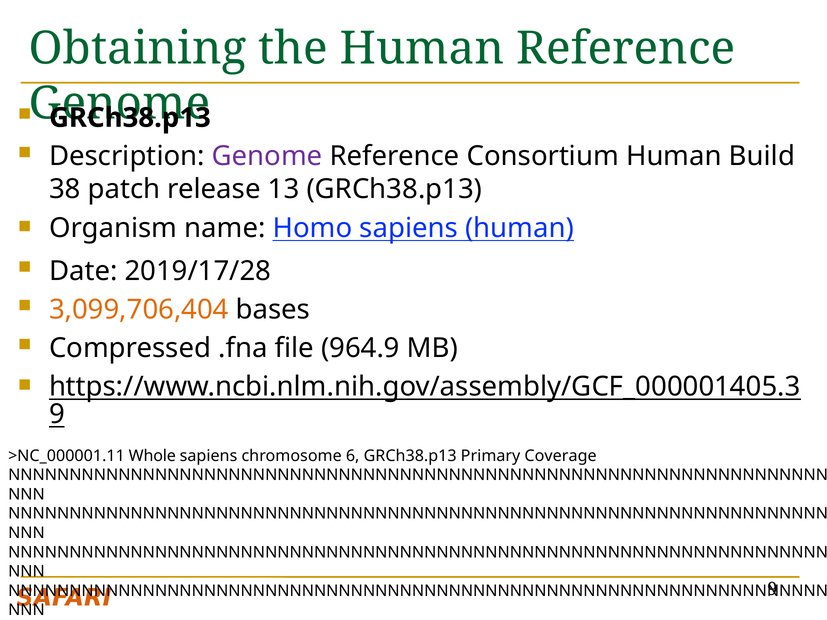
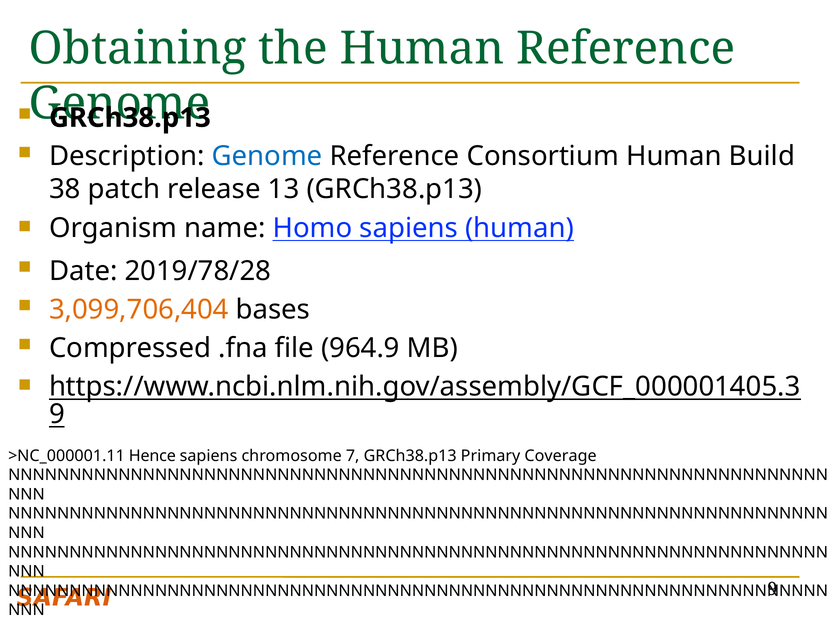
Genome colour: purple -> blue (267, 156)
2019/17/28: 2019/17/28 -> 2019/78/28 (198, 271)
Whole: Whole -> Hence (152, 456)
6: 6 -> 7 (353, 456)
